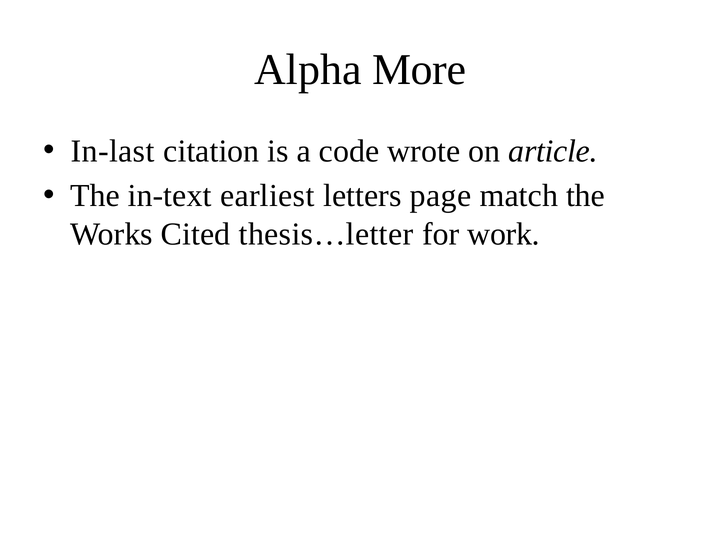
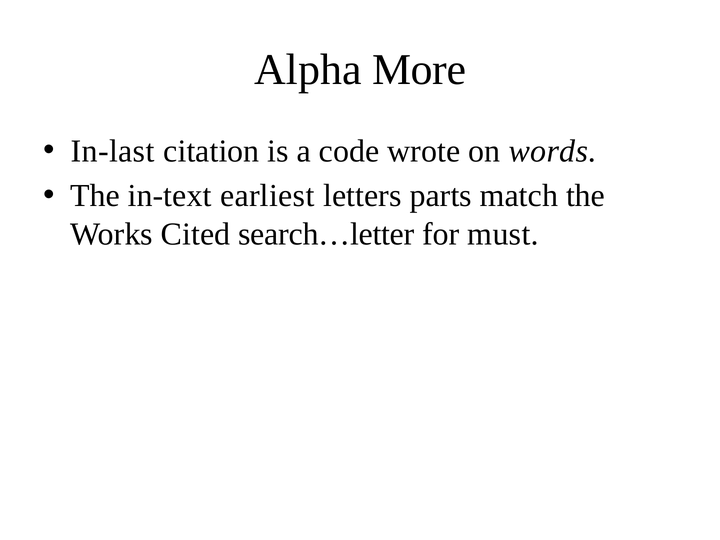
article: article -> words (553, 151)
page: page -> parts (441, 196)
thesis…letter: thesis…letter -> search…letter (326, 234)
work: work -> must (503, 234)
